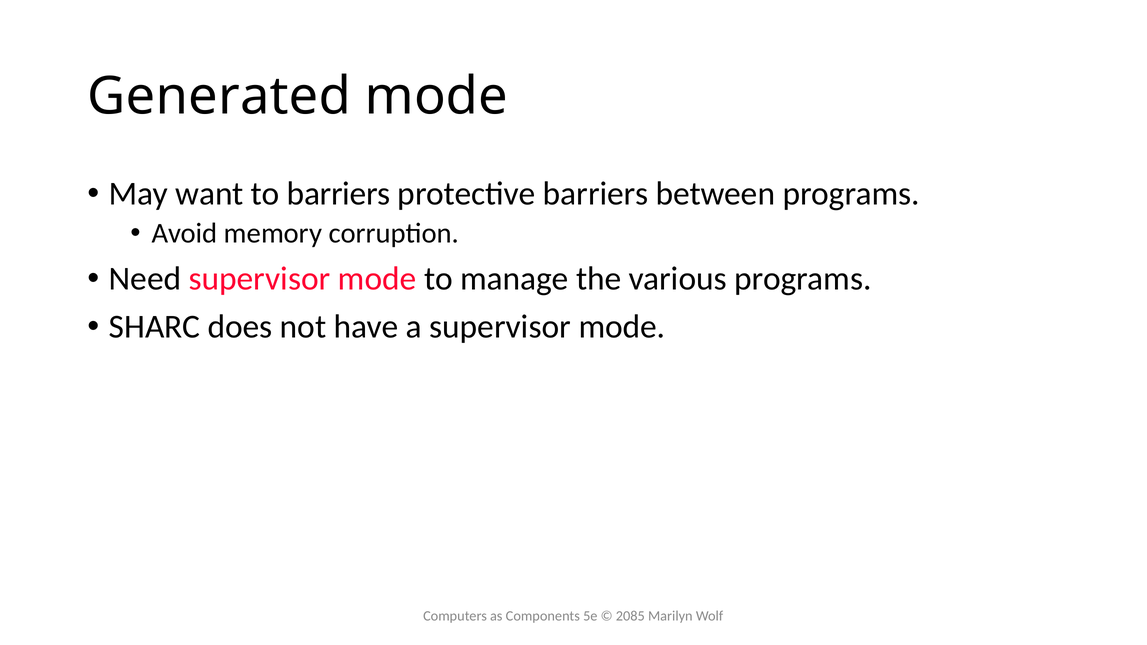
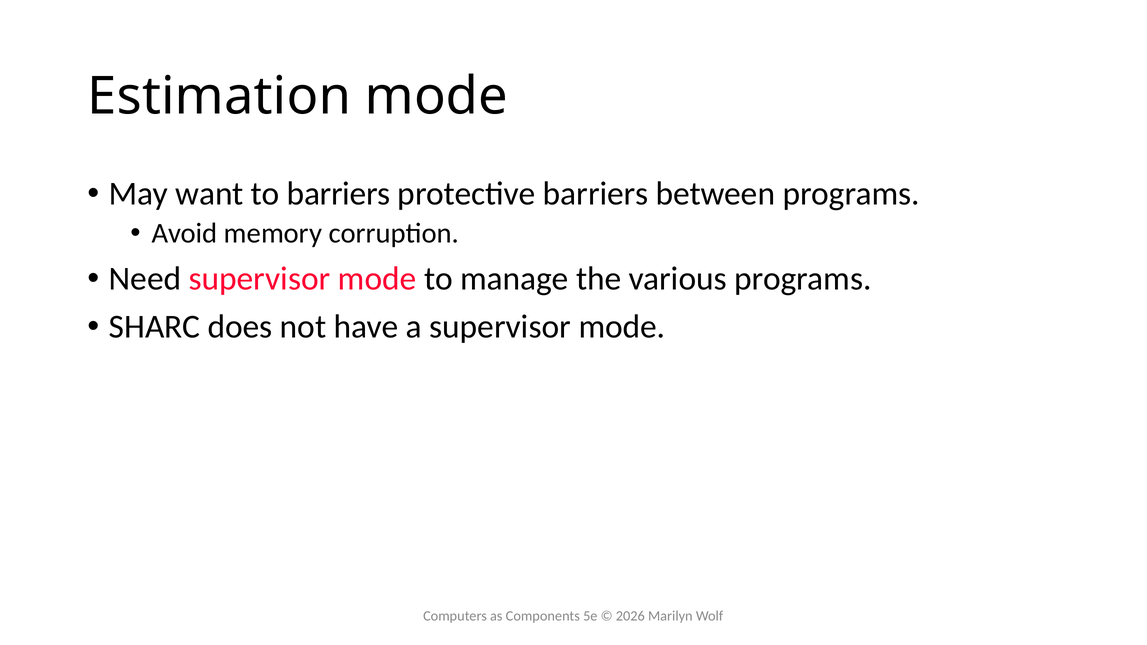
Generated: Generated -> Estimation (219, 96)
2085: 2085 -> 2026 (630, 616)
